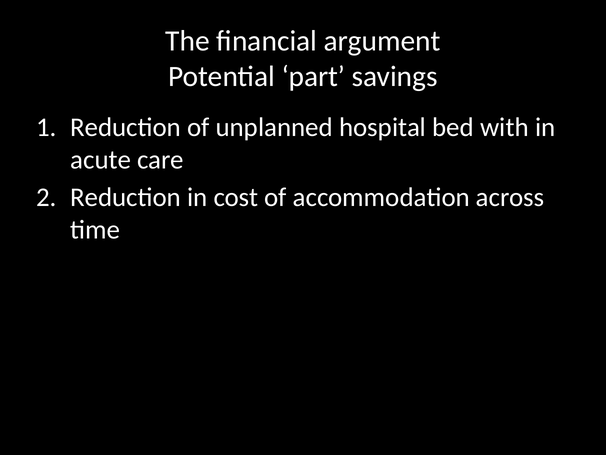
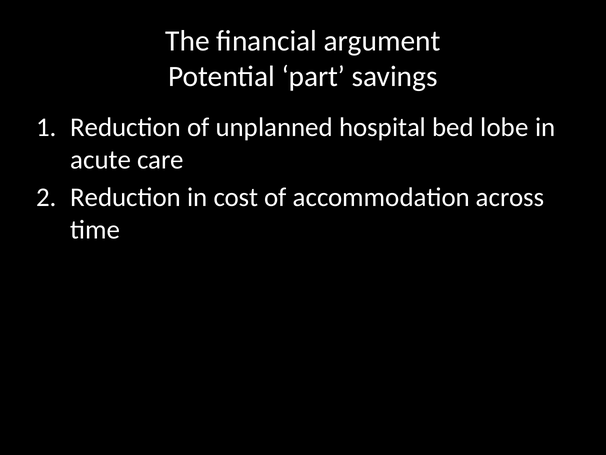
with: with -> lobe (504, 127)
